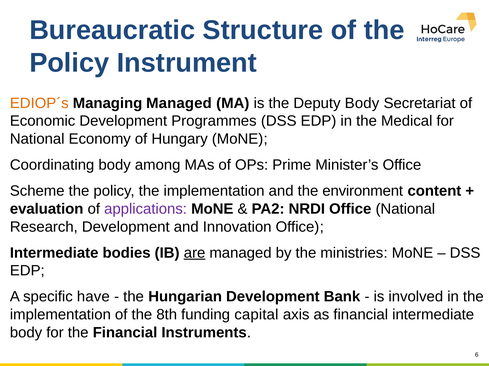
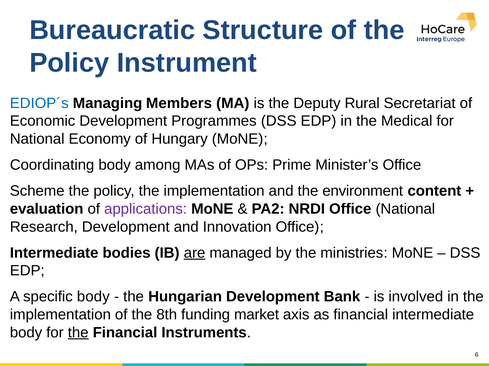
EDIOP´s colour: orange -> blue (39, 103)
Managing Managed: Managed -> Members (179, 103)
Deputy Body: Body -> Rural (362, 103)
specific have: have -> body (93, 297)
capital: capital -> market (257, 315)
the underline: none -> present (78, 333)
